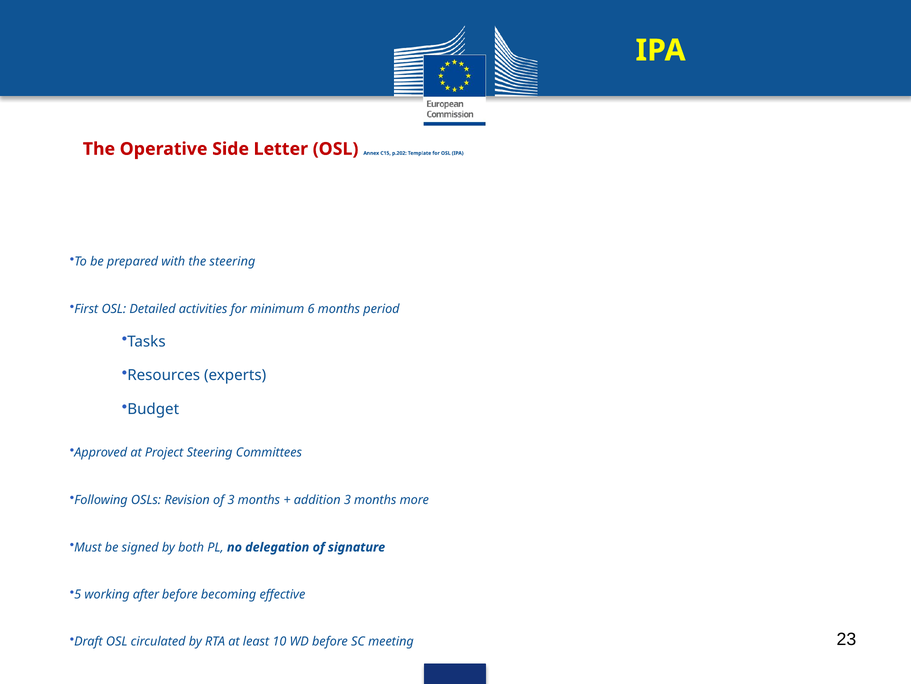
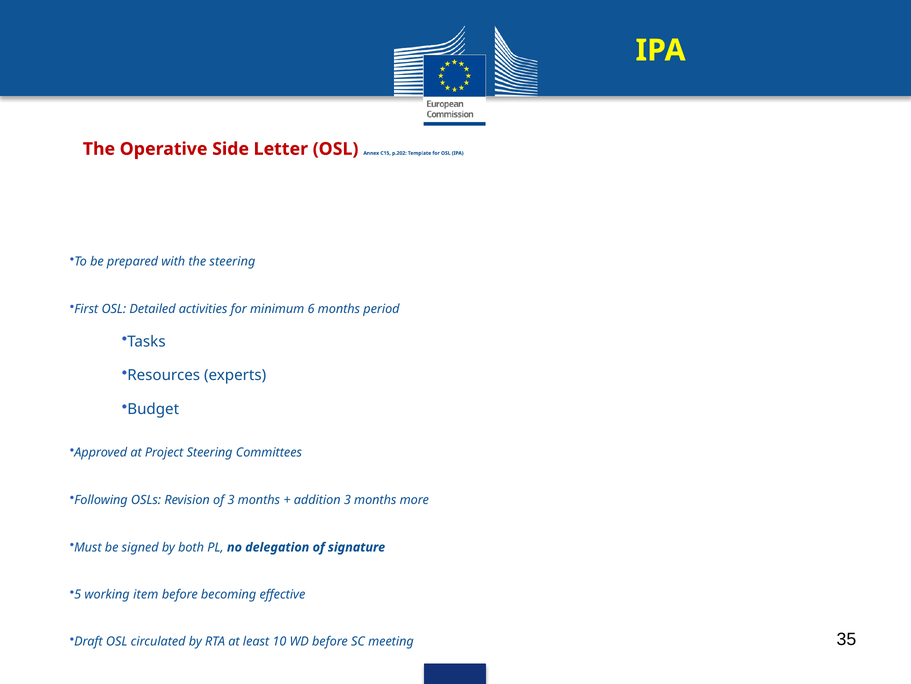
after: after -> item (146, 594)
23: 23 -> 35 (846, 639)
